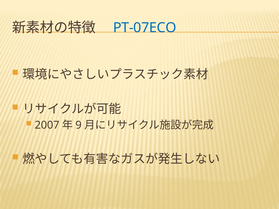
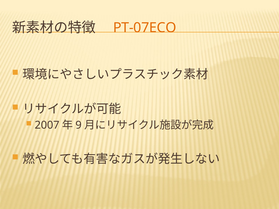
PT-07ECO colour: blue -> orange (145, 28)
